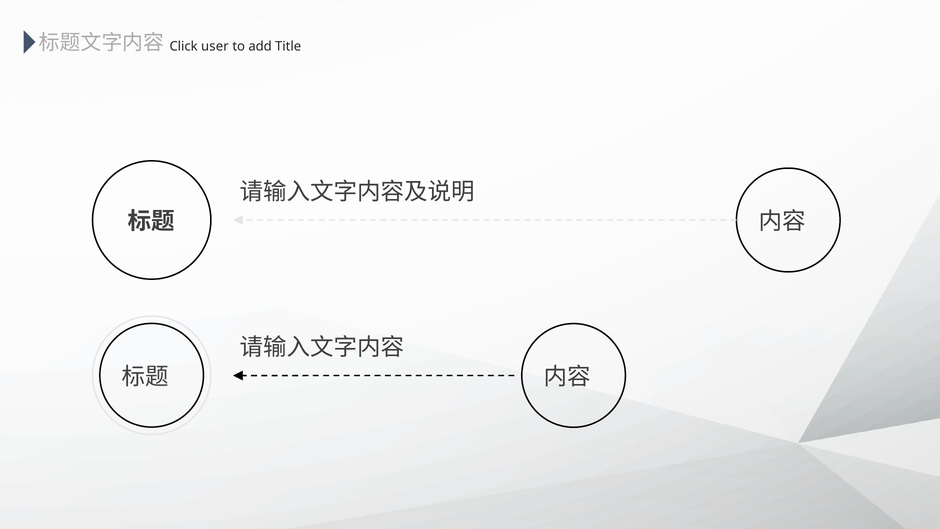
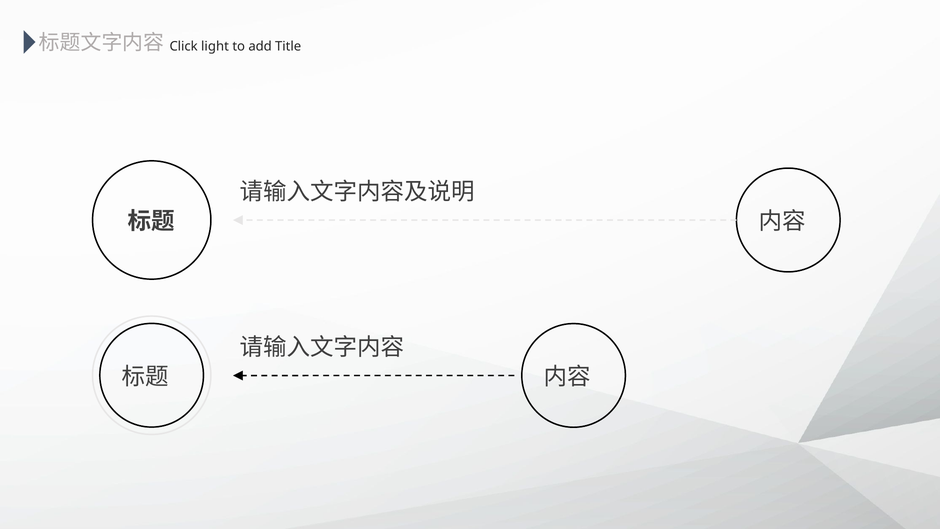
user: user -> light (215, 46)
